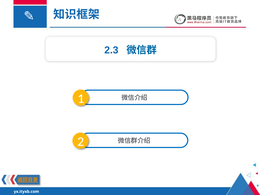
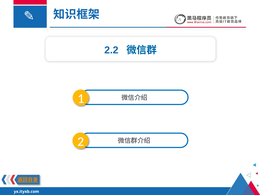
2.3: 2.3 -> 2.2 (111, 50)
